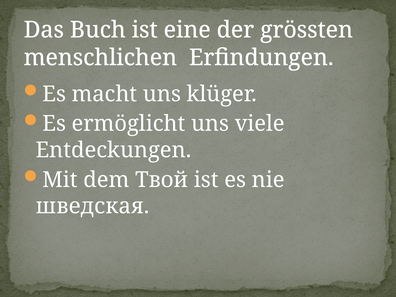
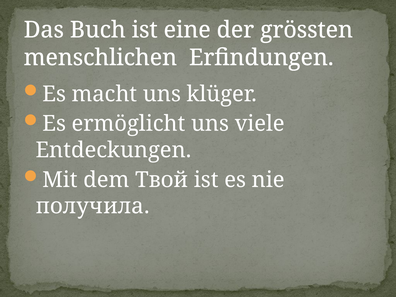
шведская: шведская -> получила (93, 206)
